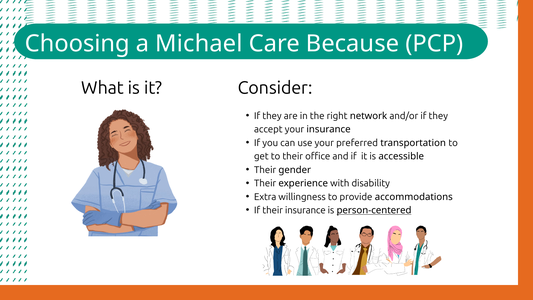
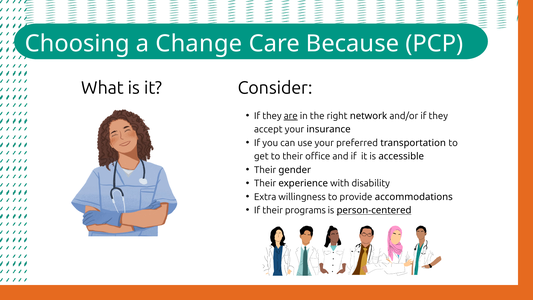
Michael: Michael -> Change (199, 44)
are underline: none -> present (291, 116)
their insurance: insurance -> programs (305, 210)
